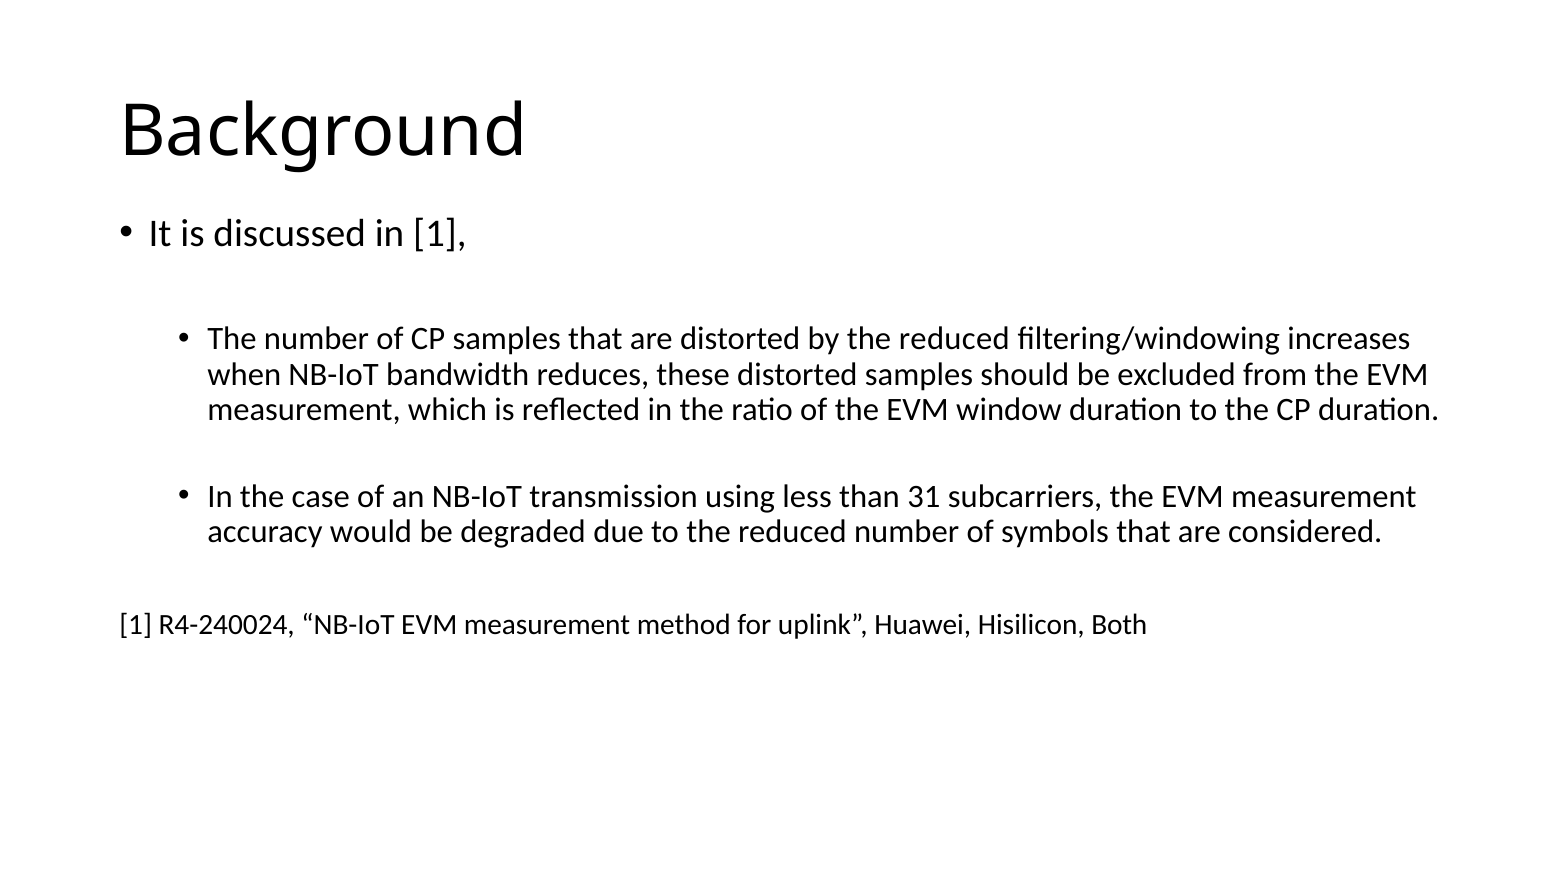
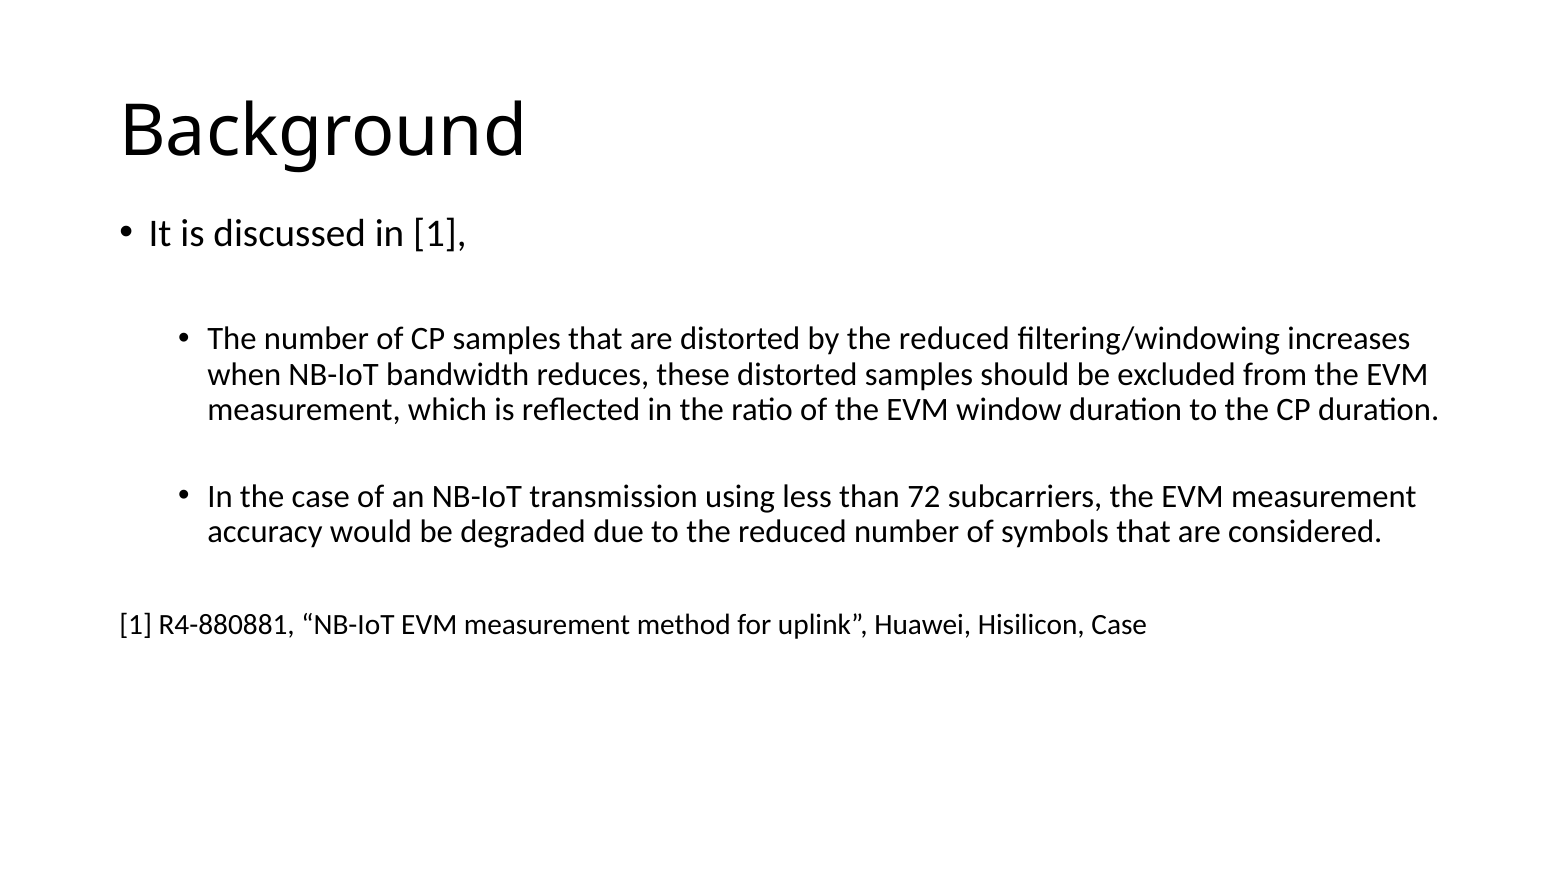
31: 31 -> 72 (924, 496)
R4-240024: R4-240024 -> R4-880881 (227, 625)
Hisilicon Both: Both -> Case (1119, 625)
